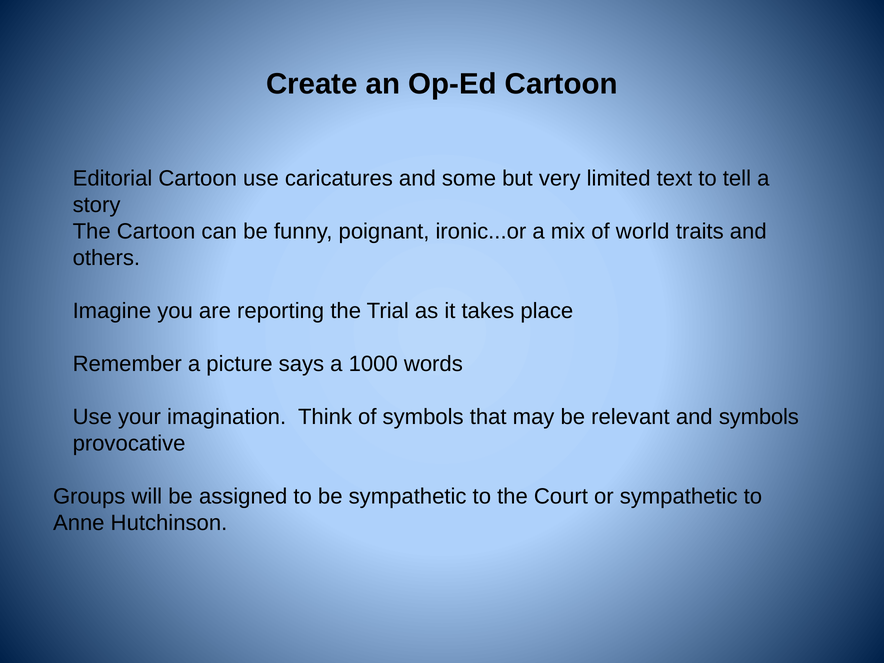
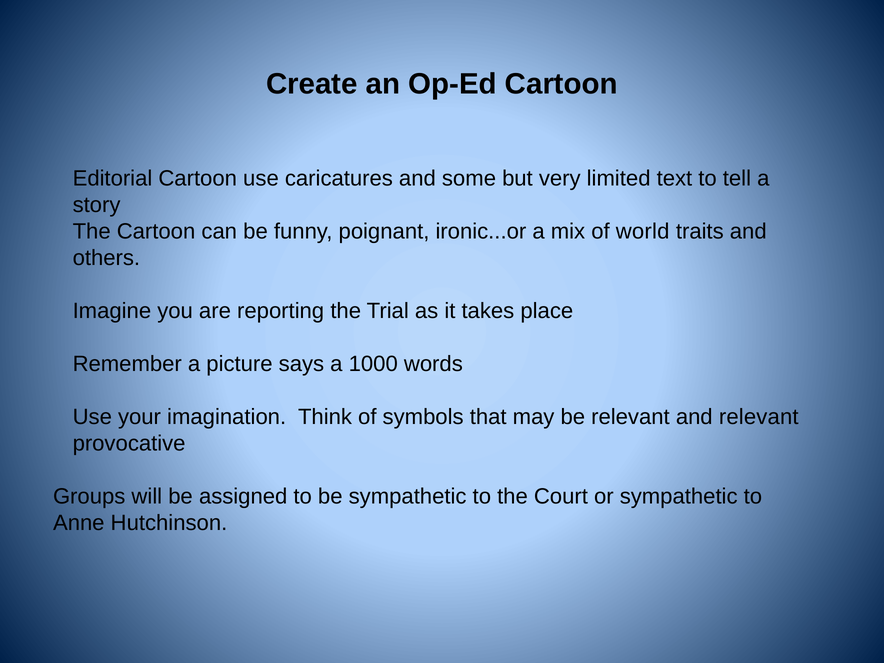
and symbols: symbols -> relevant (759, 417)
